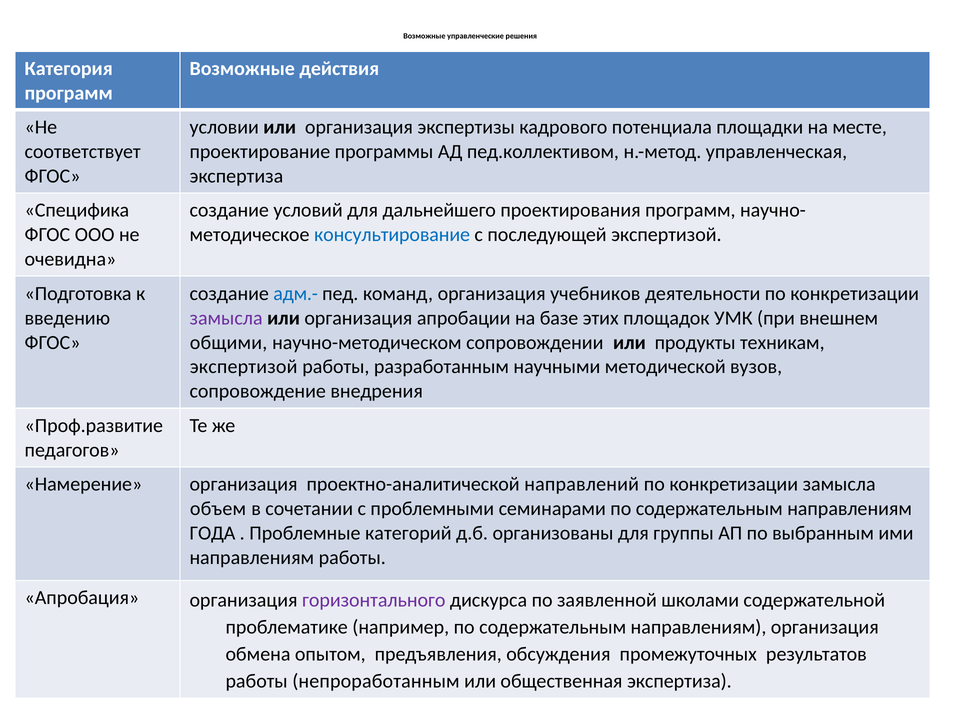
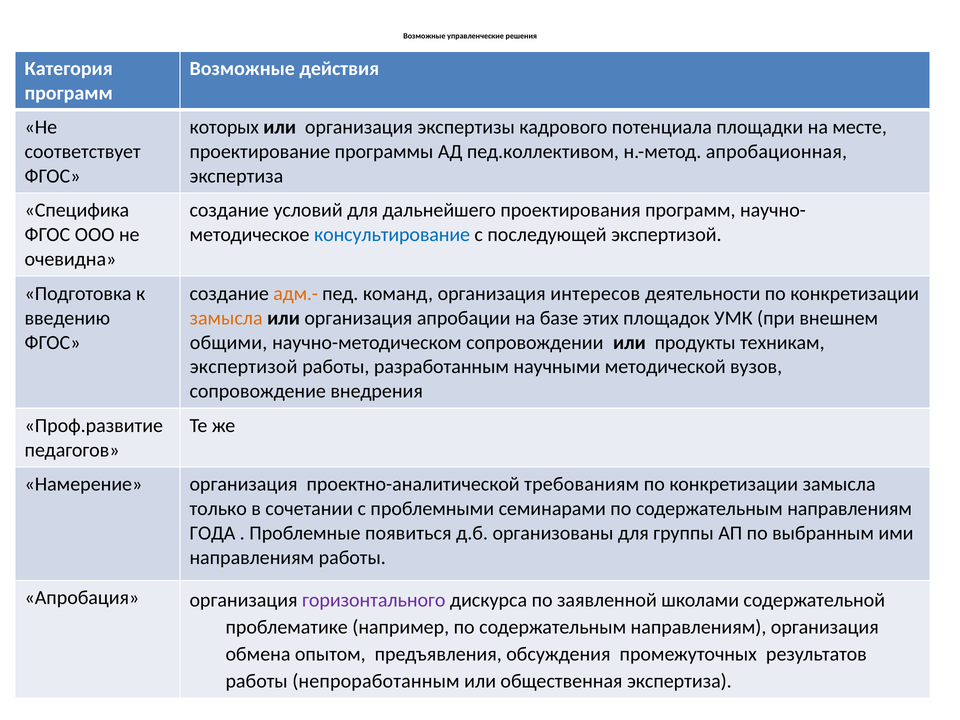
условии: условии -> которых (224, 127)
управленческая: управленческая -> апробационная (776, 152)
адм.- colour: blue -> orange (296, 293)
учебников: учебников -> интересов (595, 293)
замысла colour: purple -> orange (226, 318)
направлений: направлений -> требованиям (582, 484)
объем: объем -> только (218, 509)
категорий: категорий -> появиться (408, 533)
